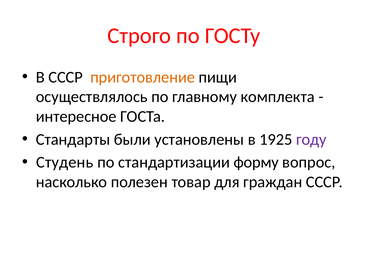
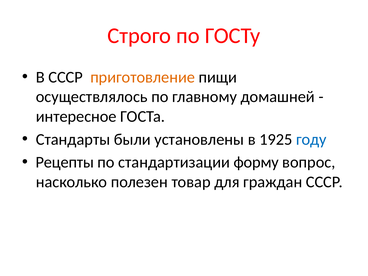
комплекта: комплекта -> домашней (278, 97)
году colour: purple -> blue (311, 139)
Студень: Студень -> Рецепты (65, 162)
